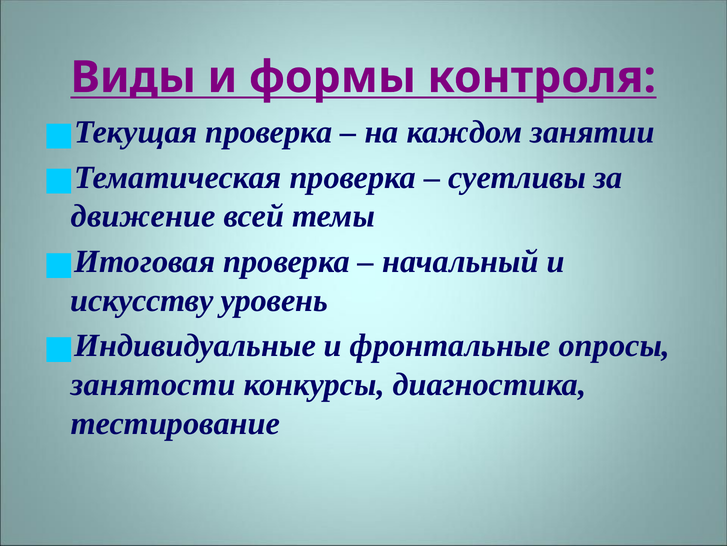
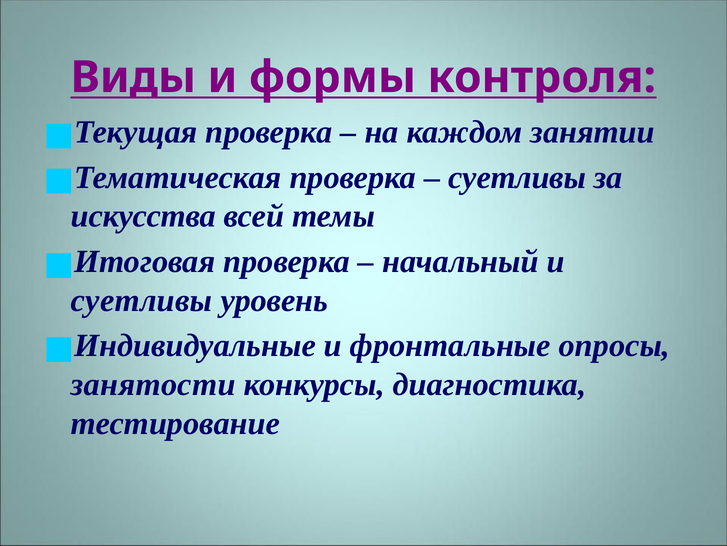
движение: движение -> искусства (143, 216)
искусству: искусству -> суетливы (142, 300)
